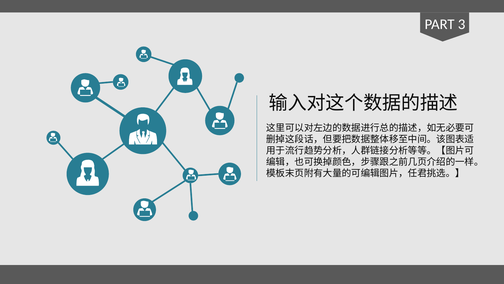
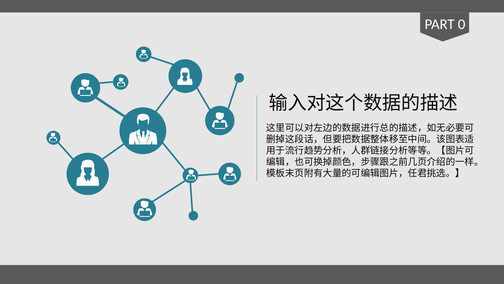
3: 3 -> 0 (462, 24)
